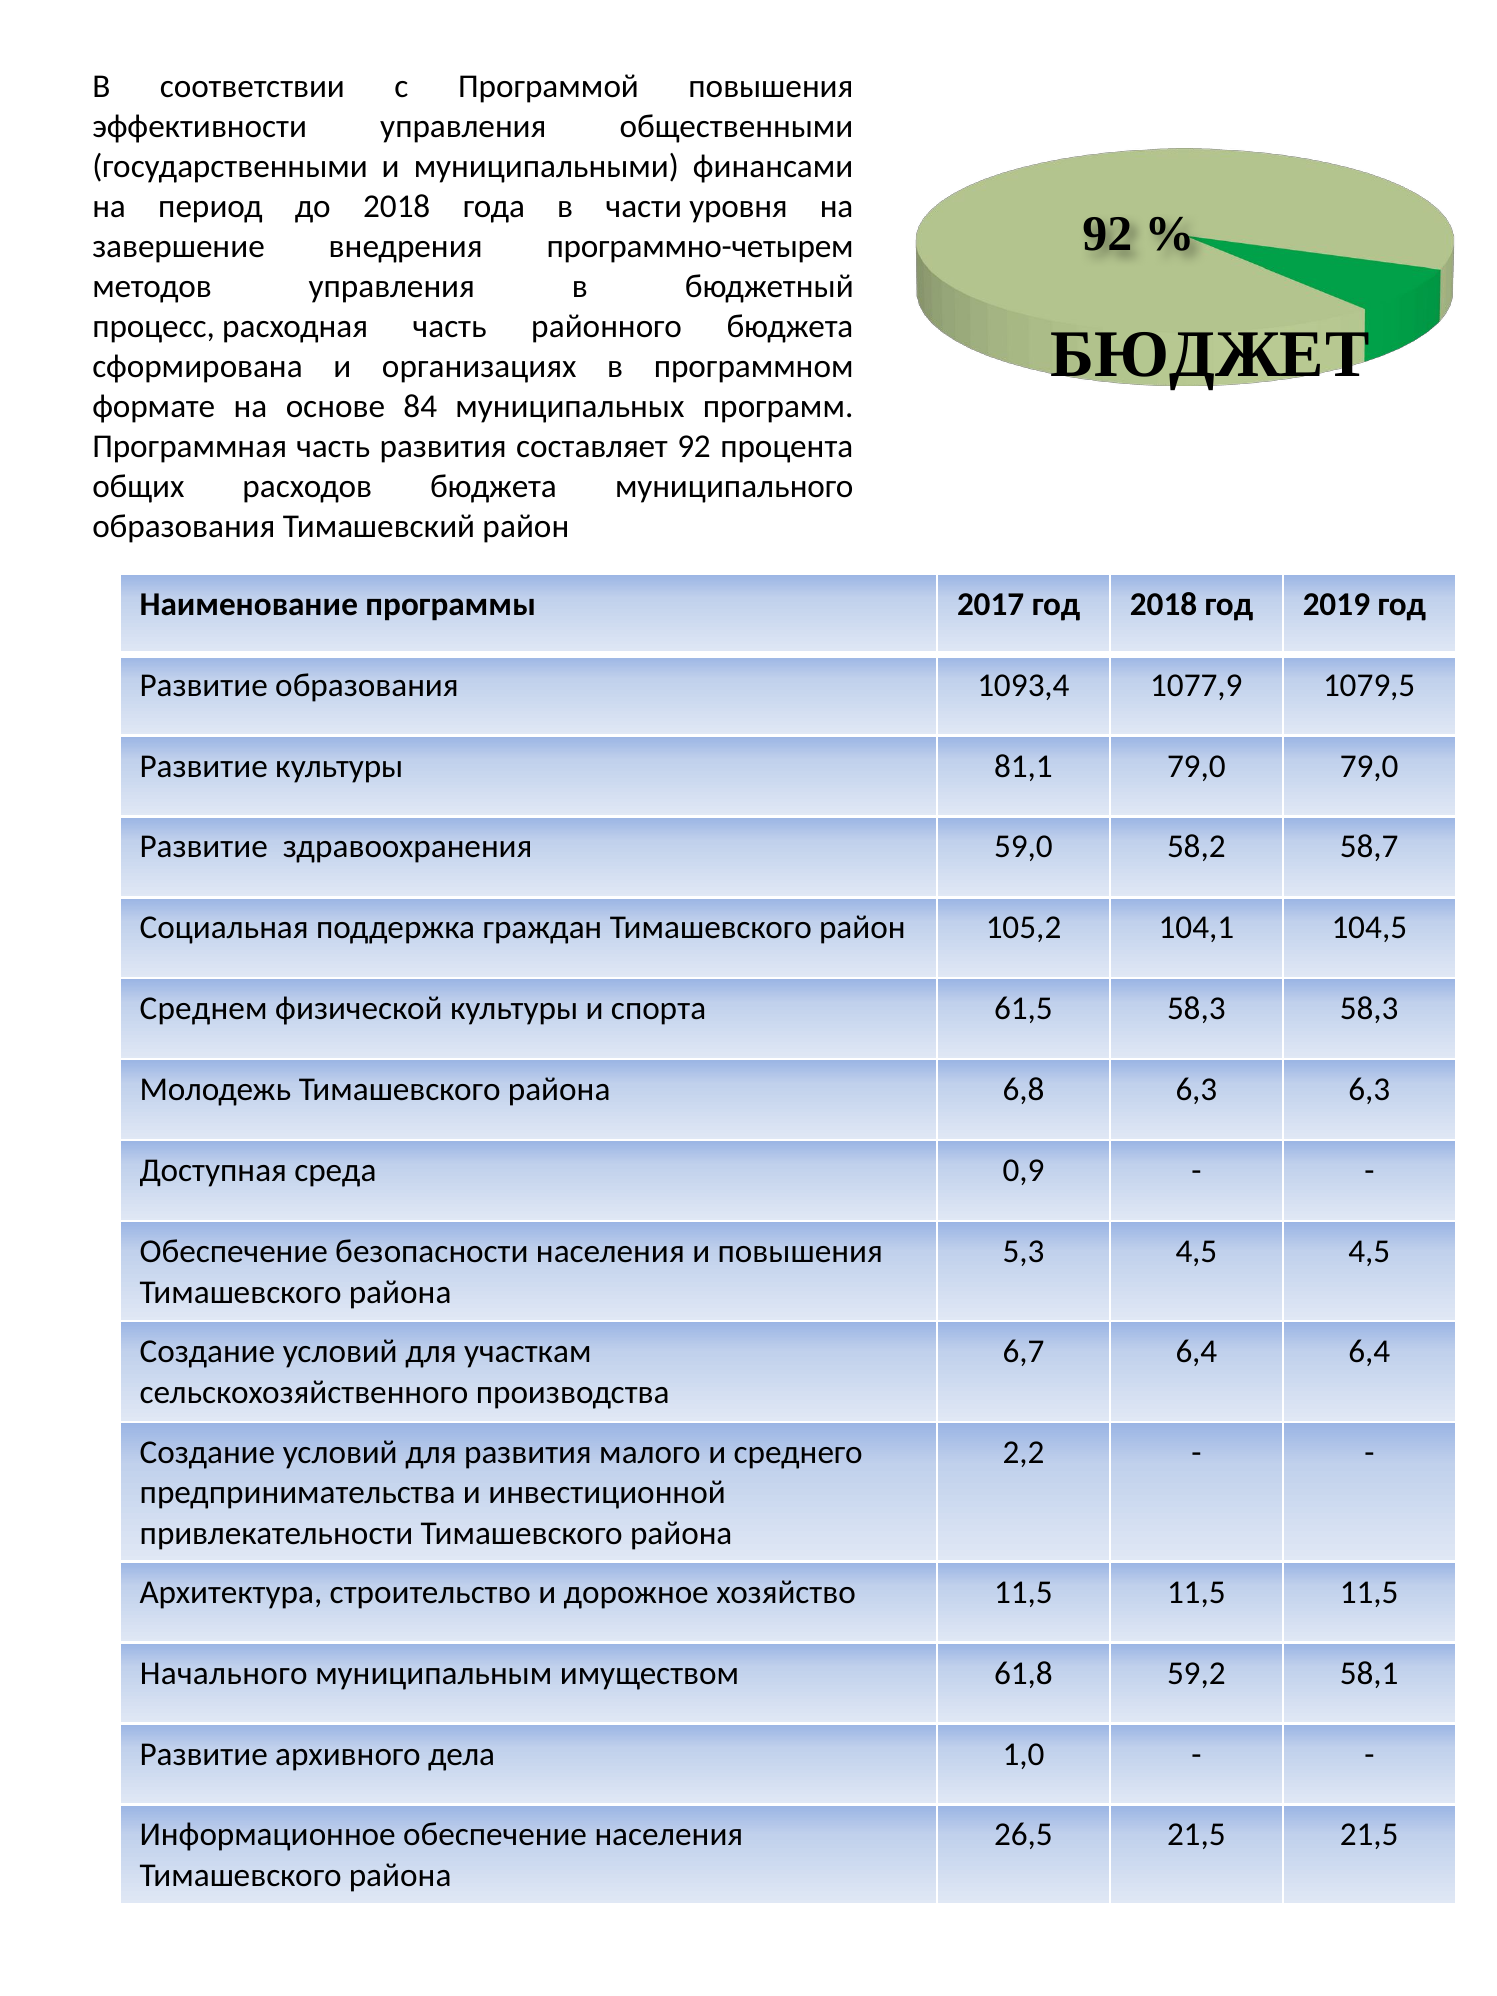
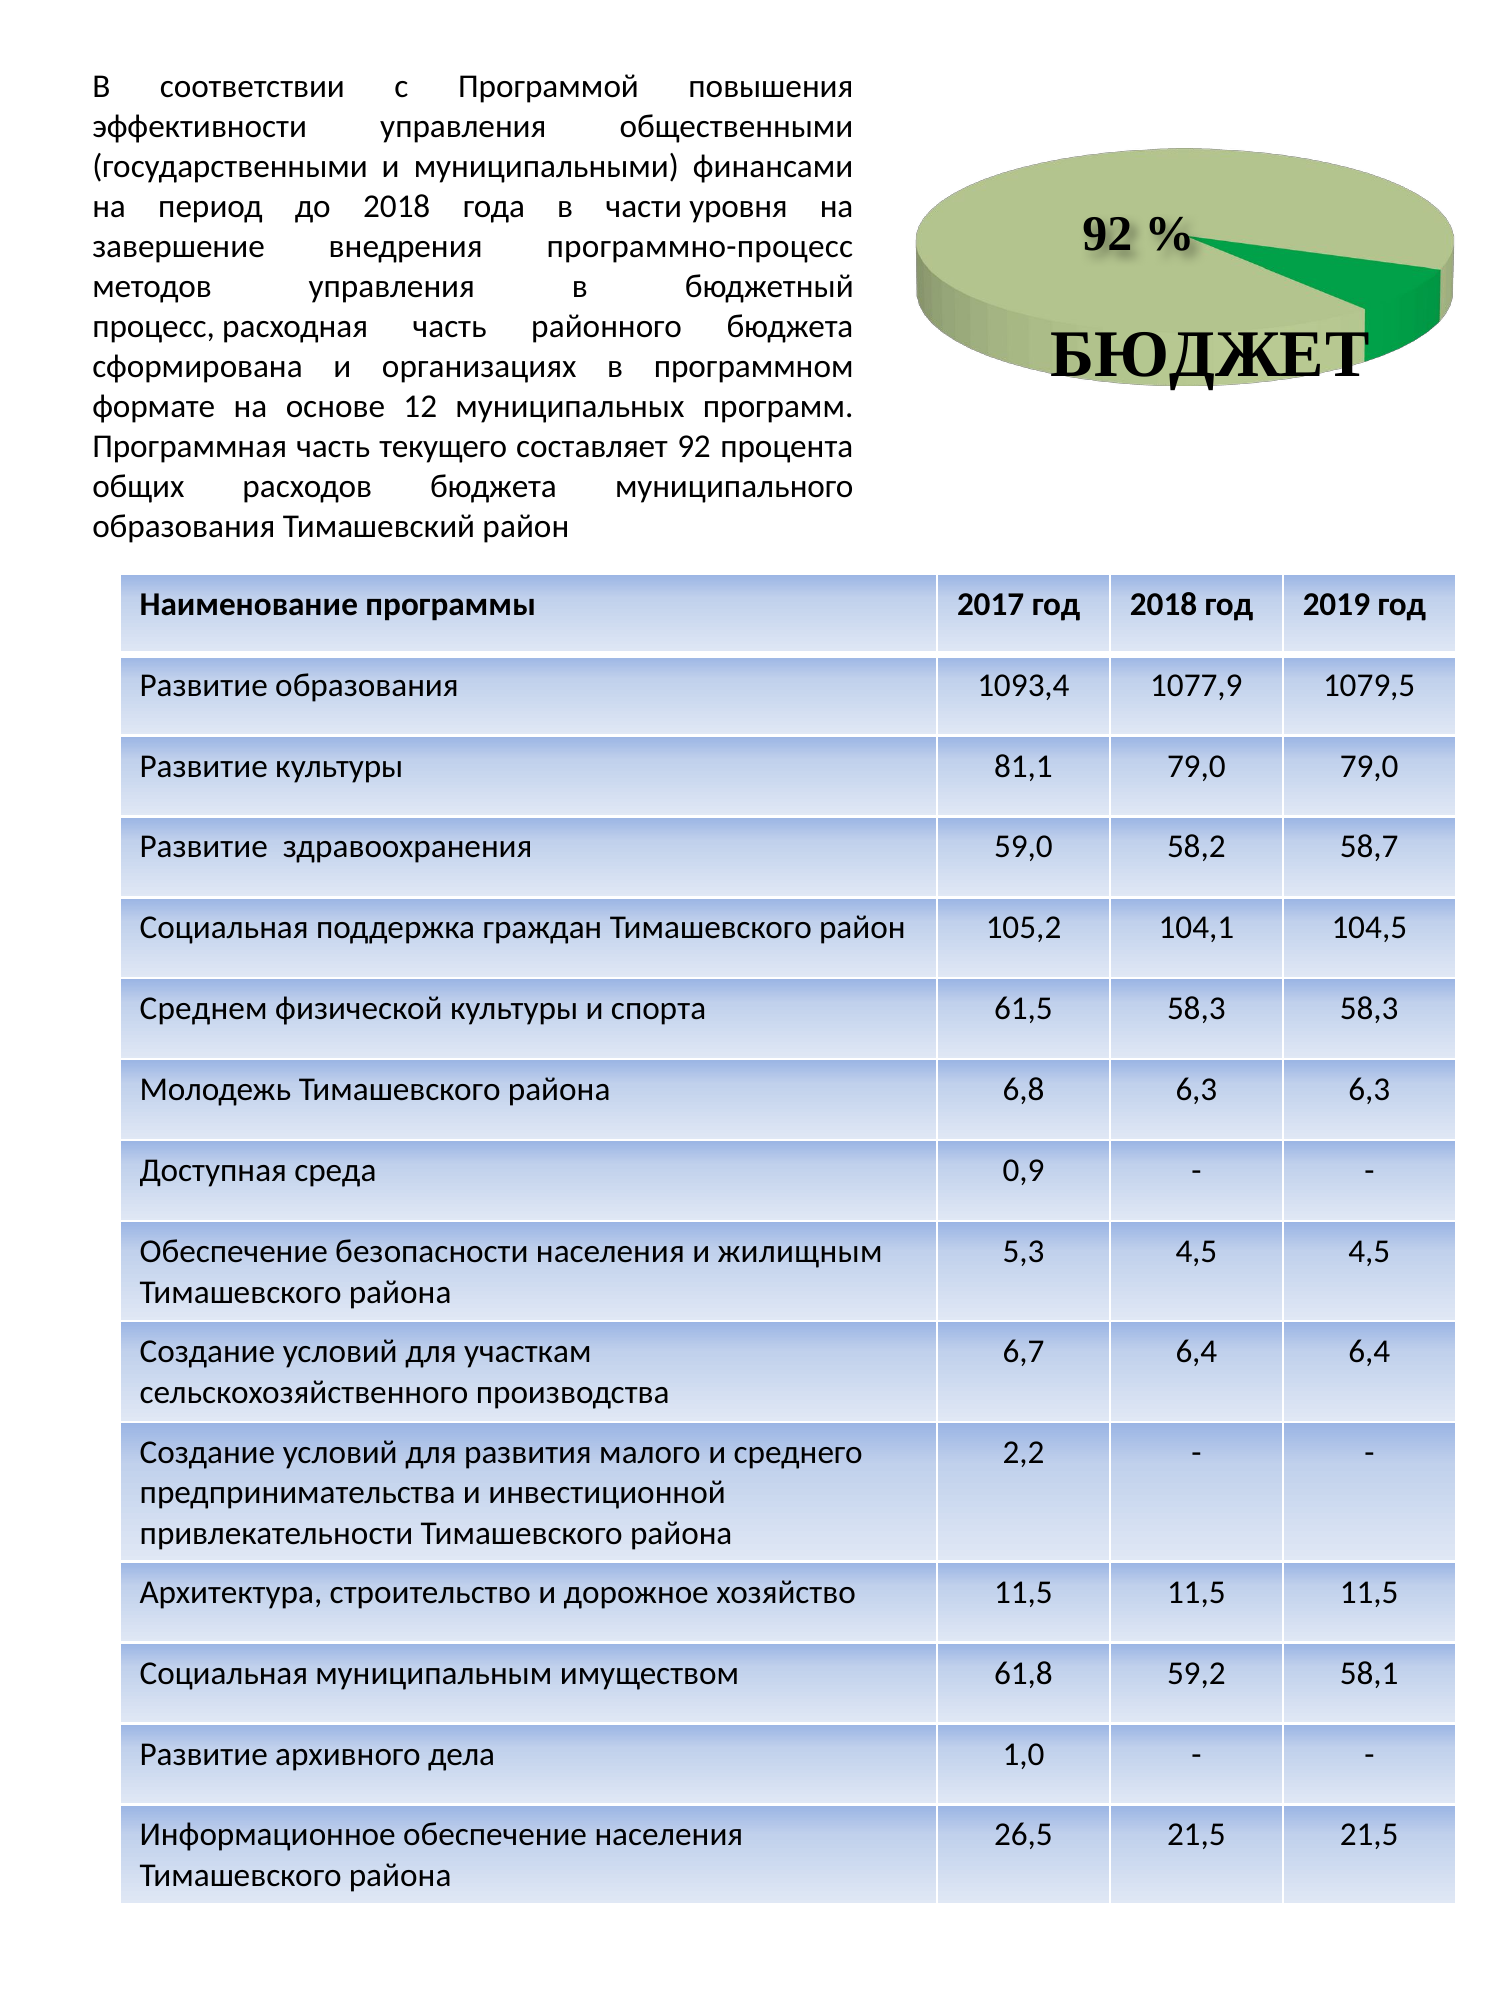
программно-четырем: программно-четырем -> программно-процесс (700, 247)
84: 84 -> 12 (420, 406)
часть развития: развития -> текущего (443, 446)
и повышения: повышения -> жилищным (800, 1252)
Начального: Начального -> Социальная (224, 1673)
